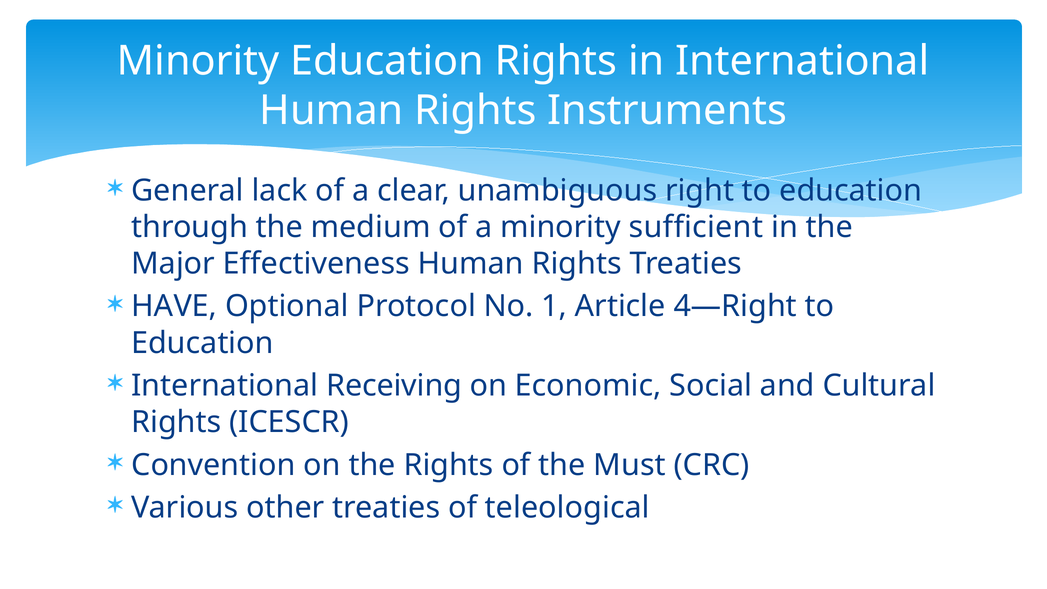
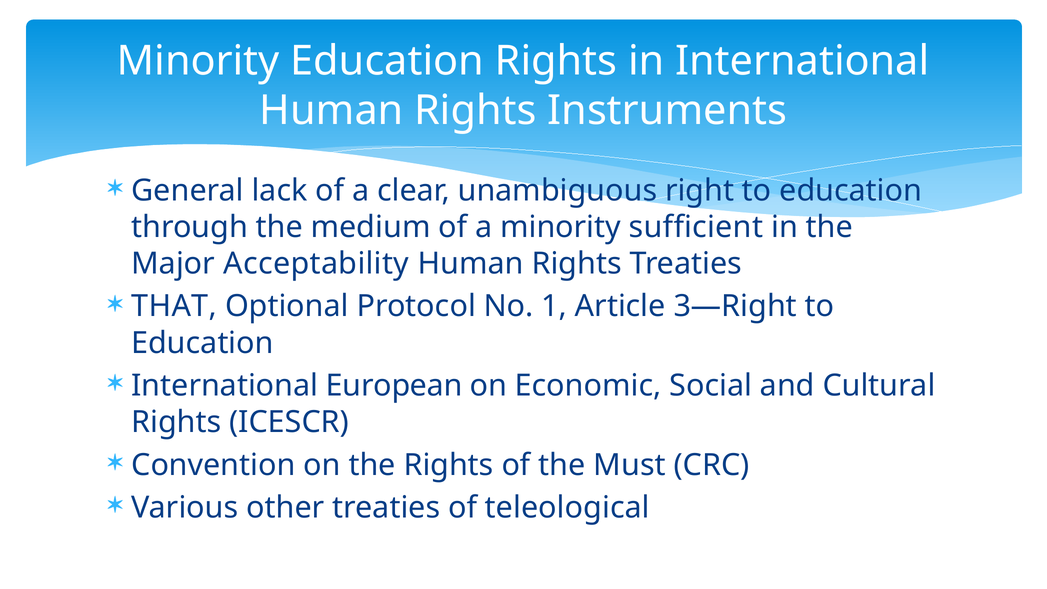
Effectiveness: Effectiveness -> Acceptability (316, 264)
HAVE: HAVE -> THAT (174, 306)
4—Right: 4—Right -> 3—Right (735, 306)
Receiving: Receiving -> European (394, 386)
